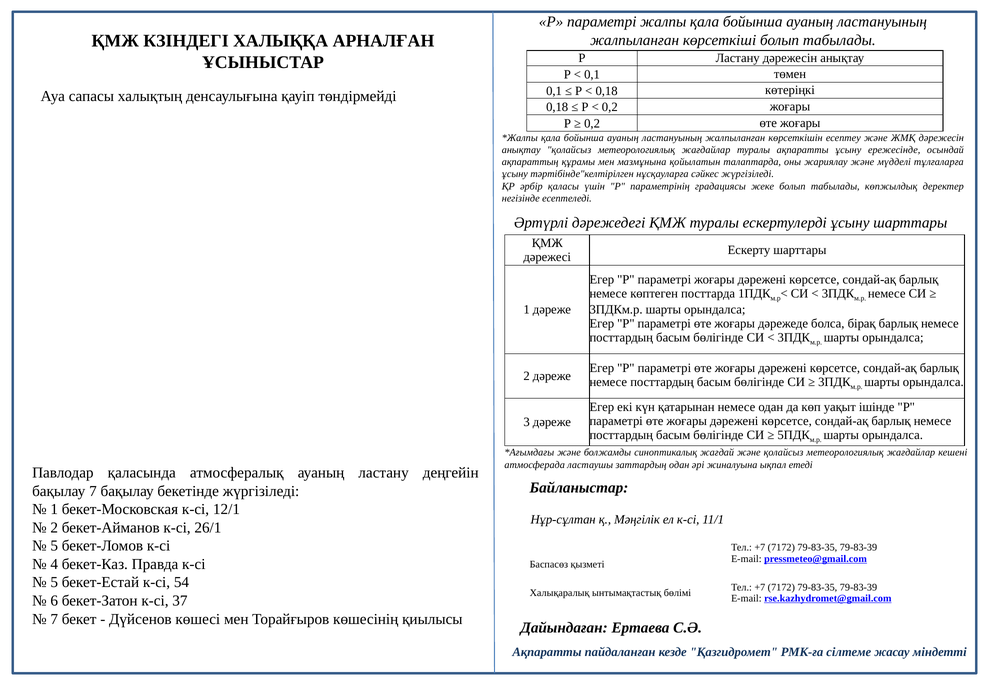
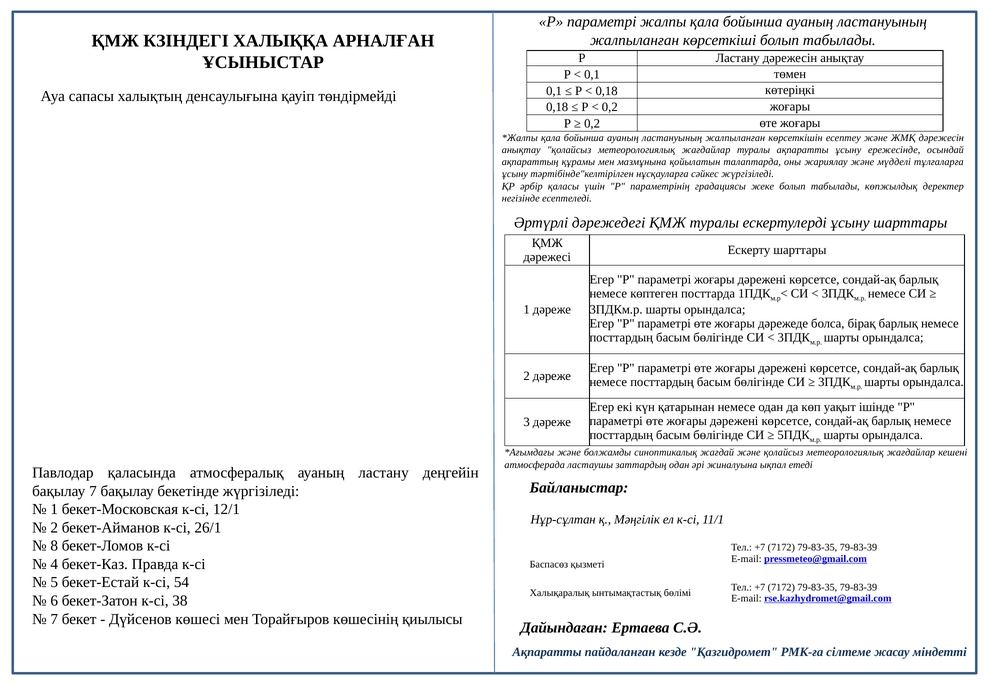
5: 5 -> 8 (54, 546)
37: 37 -> 38 (180, 600)
